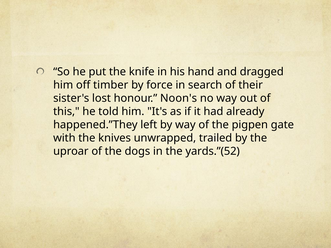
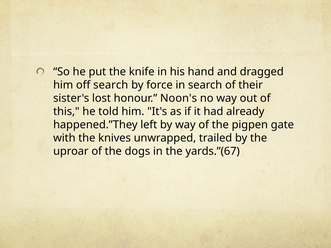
off timber: timber -> search (111, 85)
yards.”(52: yards.”(52 -> yards.”(67 (213, 151)
